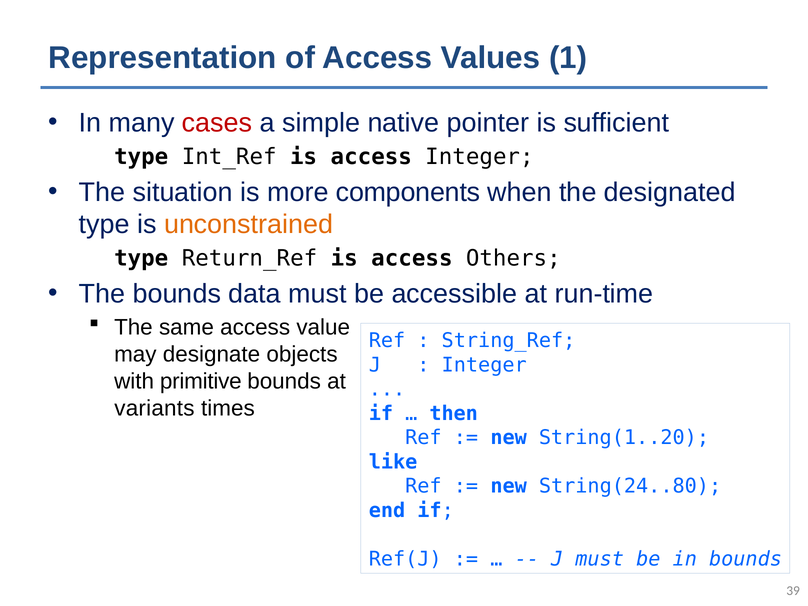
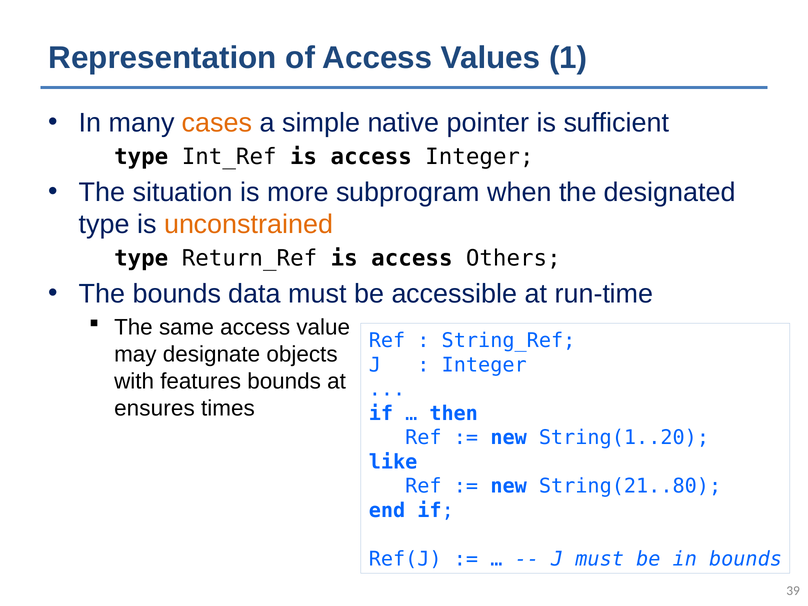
cases colour: red -> orange (217, 123)
components: components -> subprogram (408, 192)
primitive: primitive -> features (201, 381)
variants: variants -> ensures (154, 408)
String(24..80: String(24..80 -> String(21..80 (630, 486)
